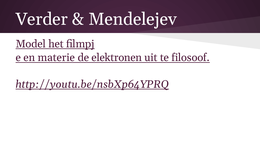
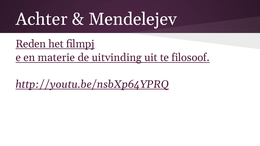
Verder: Verder -> Achter (42, 19)
Model: Model -> Reden (31, 44)
elektronen: elektronen -> uitvinding (117, 58)
